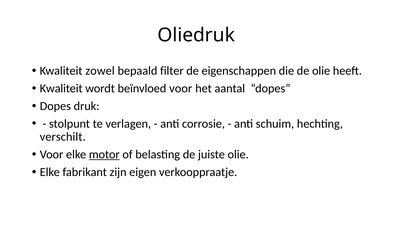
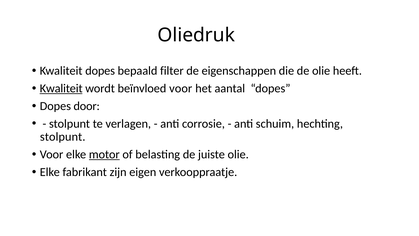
Kwaliteit zowel: zowel -> dopes (100, 71)
Kwaliteit underline: none -> present (61, 88)
druk: druk -> door (87, 106)
verschilt: verschilt -> stolpunt (63, 137)
